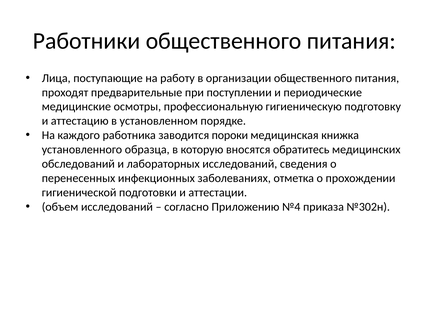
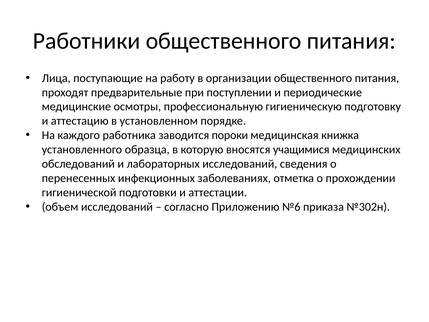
обратитесь: обратитесь -> учащимися (301, 150)
№4: №4 -> №6 (291, 207)
